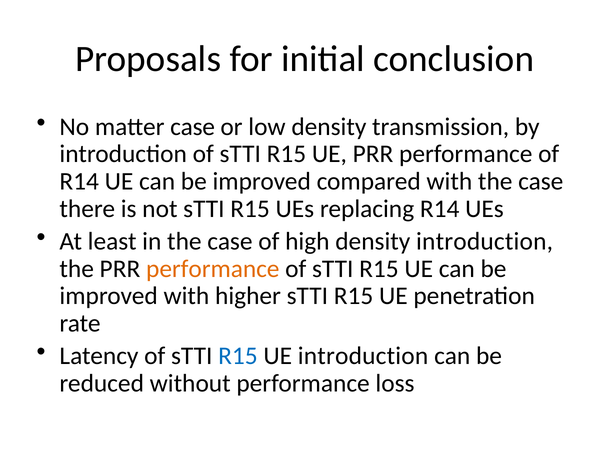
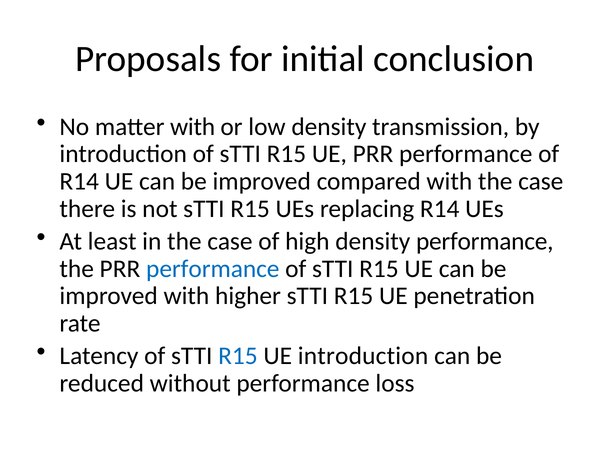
matter case: case -> with (193, 127)
density introduction: introduction -> performance (485, 241)
performance colour: orange -> blue (213, 269)
